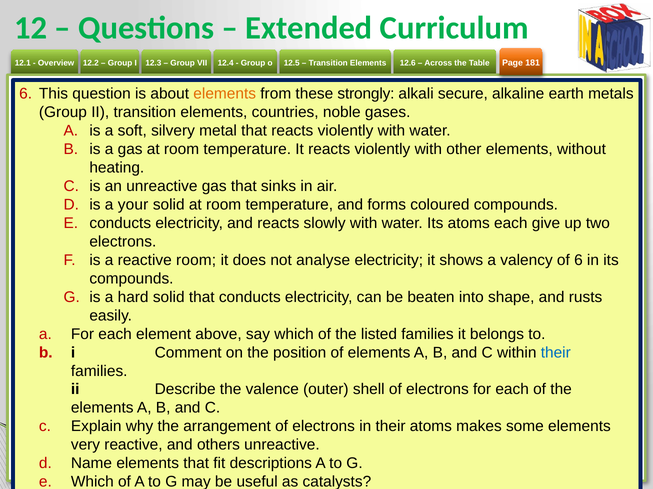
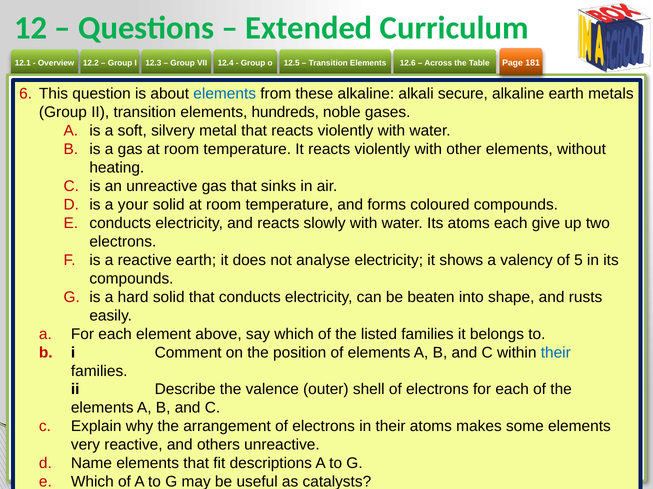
elements colour: orange -> blue (225, 94)
these strongly: strongly -> alkaline (366, 94)
countries: countries -> hundreds (285, 112)
reactive room: room -> earth (196, 260)
of 6: 6 -> 5 (578, 260)
